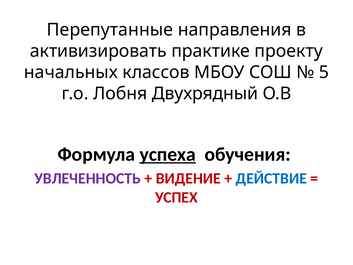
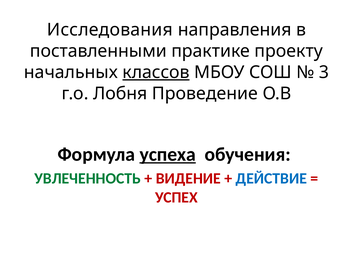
Перепутанные: Перепутанные -> Исследования (110, 30)
активизировать: активизировать -> поставленными (98, 51)
классов underline: none -> present (156, 72)
5: 5 -> 3 (324, 72)
Двухрядный: Двухрядный -> Проведение (205, 93)
УВЛЕЧЕННОСТЬ colour: purple -> green (88, 178)
